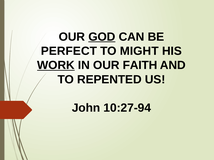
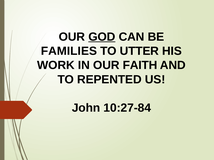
PERFECT: PERFECT -> FAMILIES (69, 51)
MIGHT: MIGHT -> UTTER (139, 51)
WORK underline: present -> none (56, 65)
10:27-94: 10:27-94 -> 10:27-84 (127, 108)
